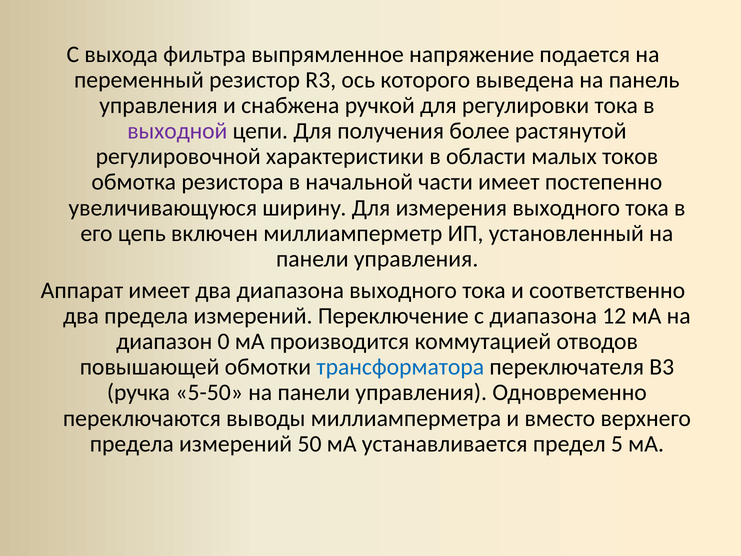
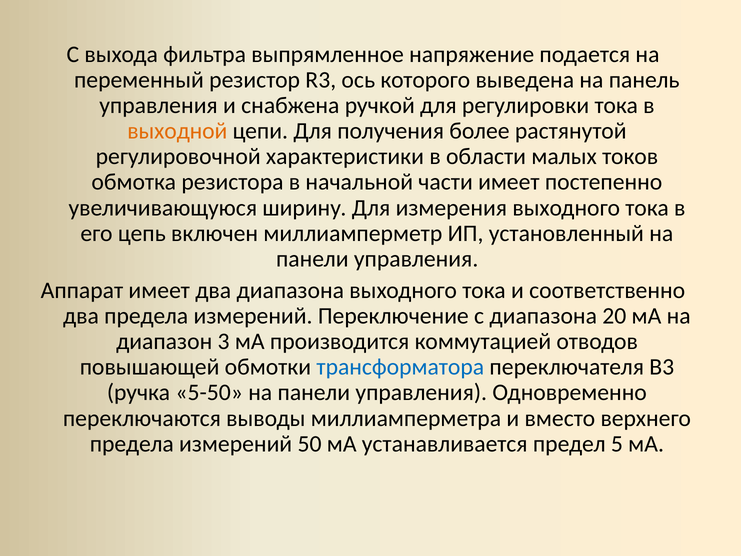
выходной colour: purple -> orange (177, 131)
12: 12 -> 20 (614, 316)
0: 0 -> 3 (224, 341)
